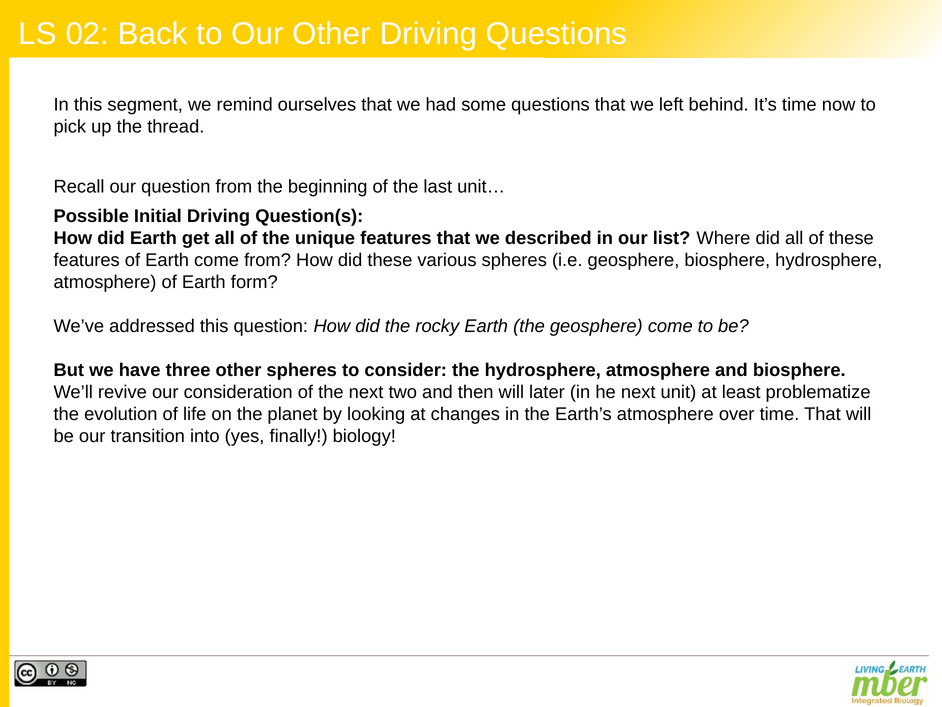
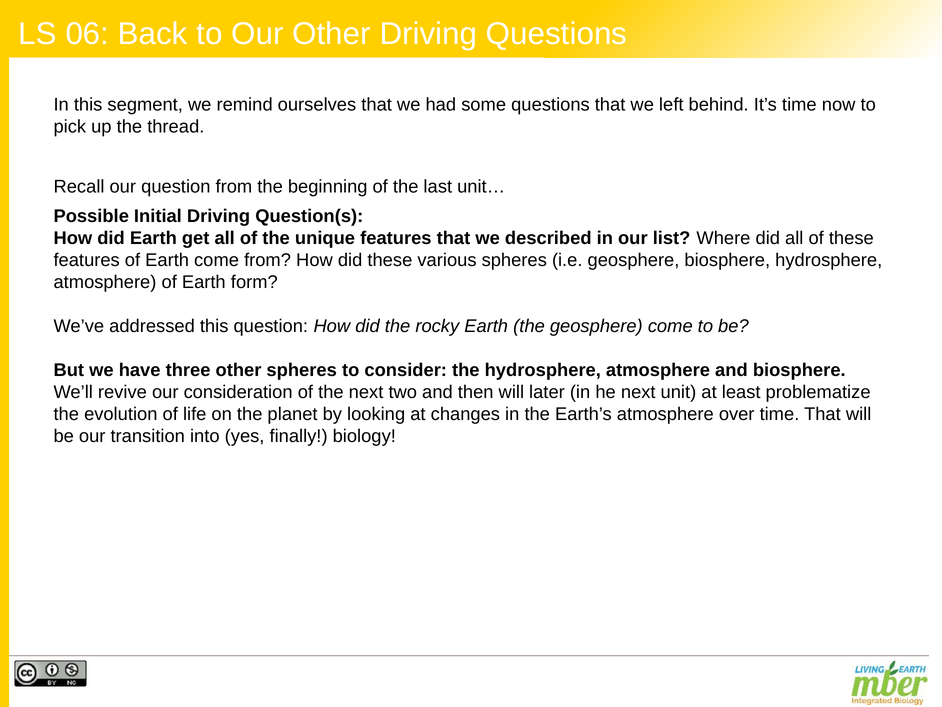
02: 02 -> 06 (87, 34)
